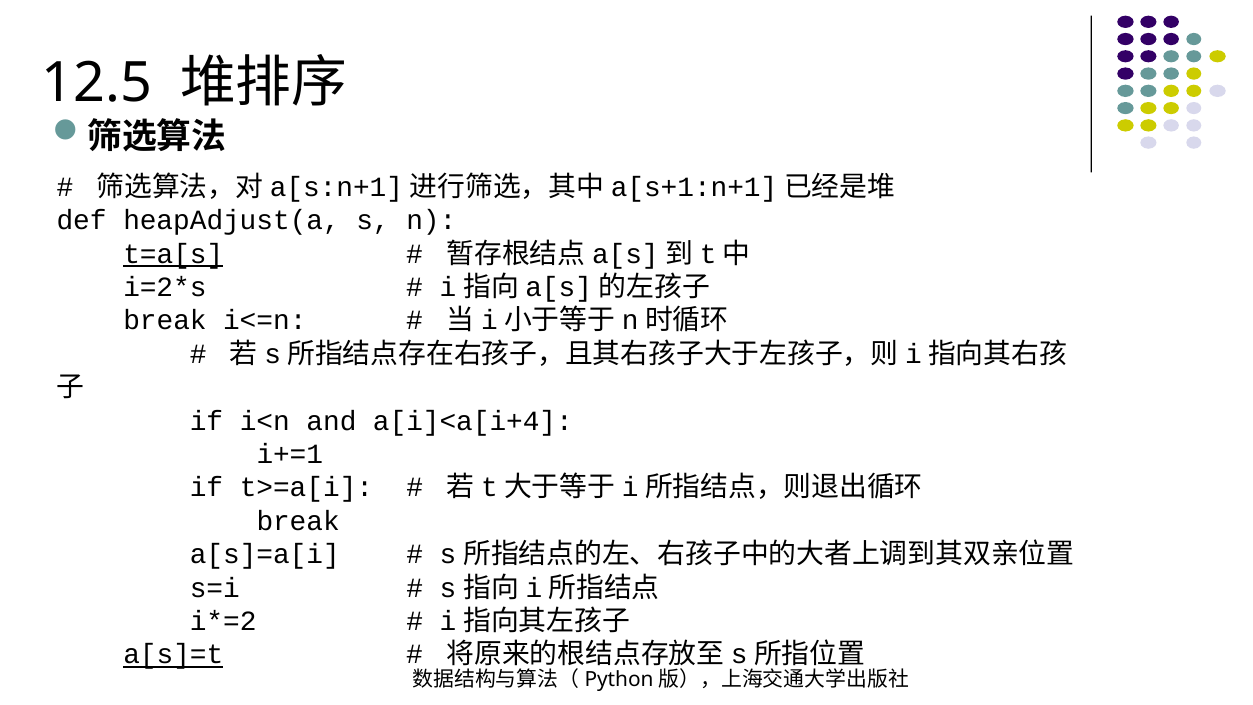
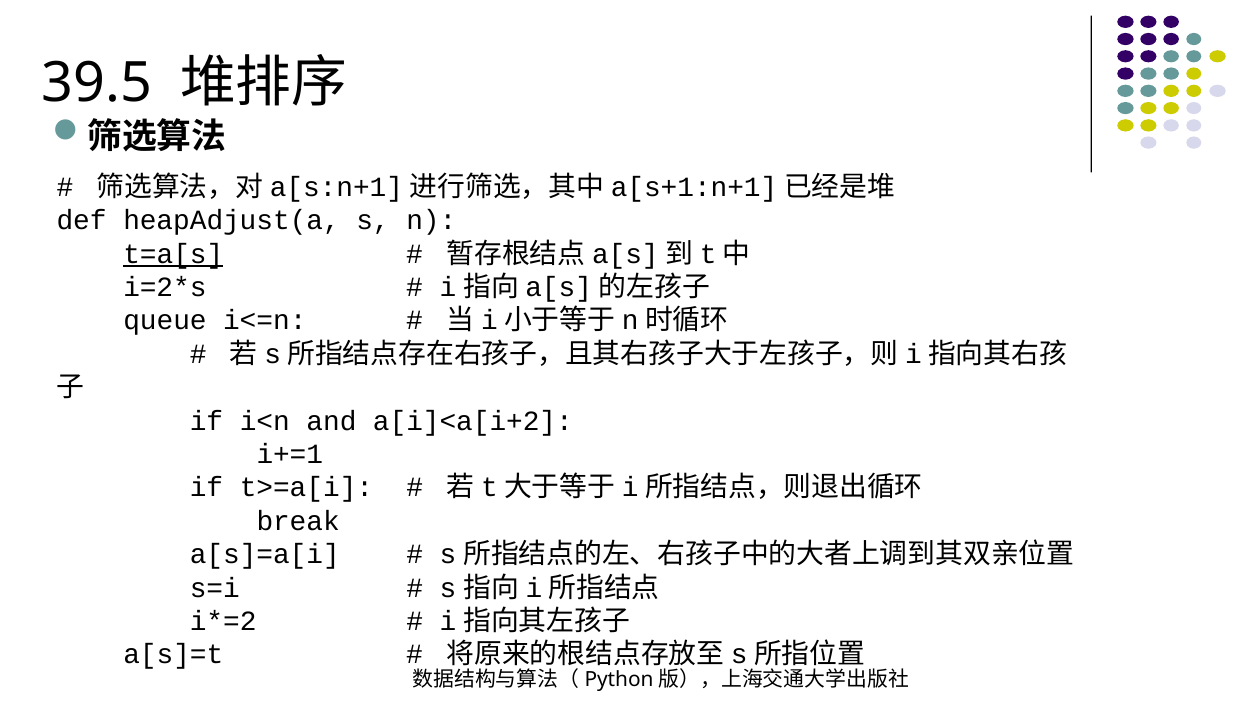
12.5: 12.5 -> 39.5 (97, 83)
break: break -> queue (165, 321)
a[i]<a[i+4: a[i]<a[i+4 -> a[i]<a[i+2 (473, 421)
a[s]=t underline: present -> none (173, 655)
